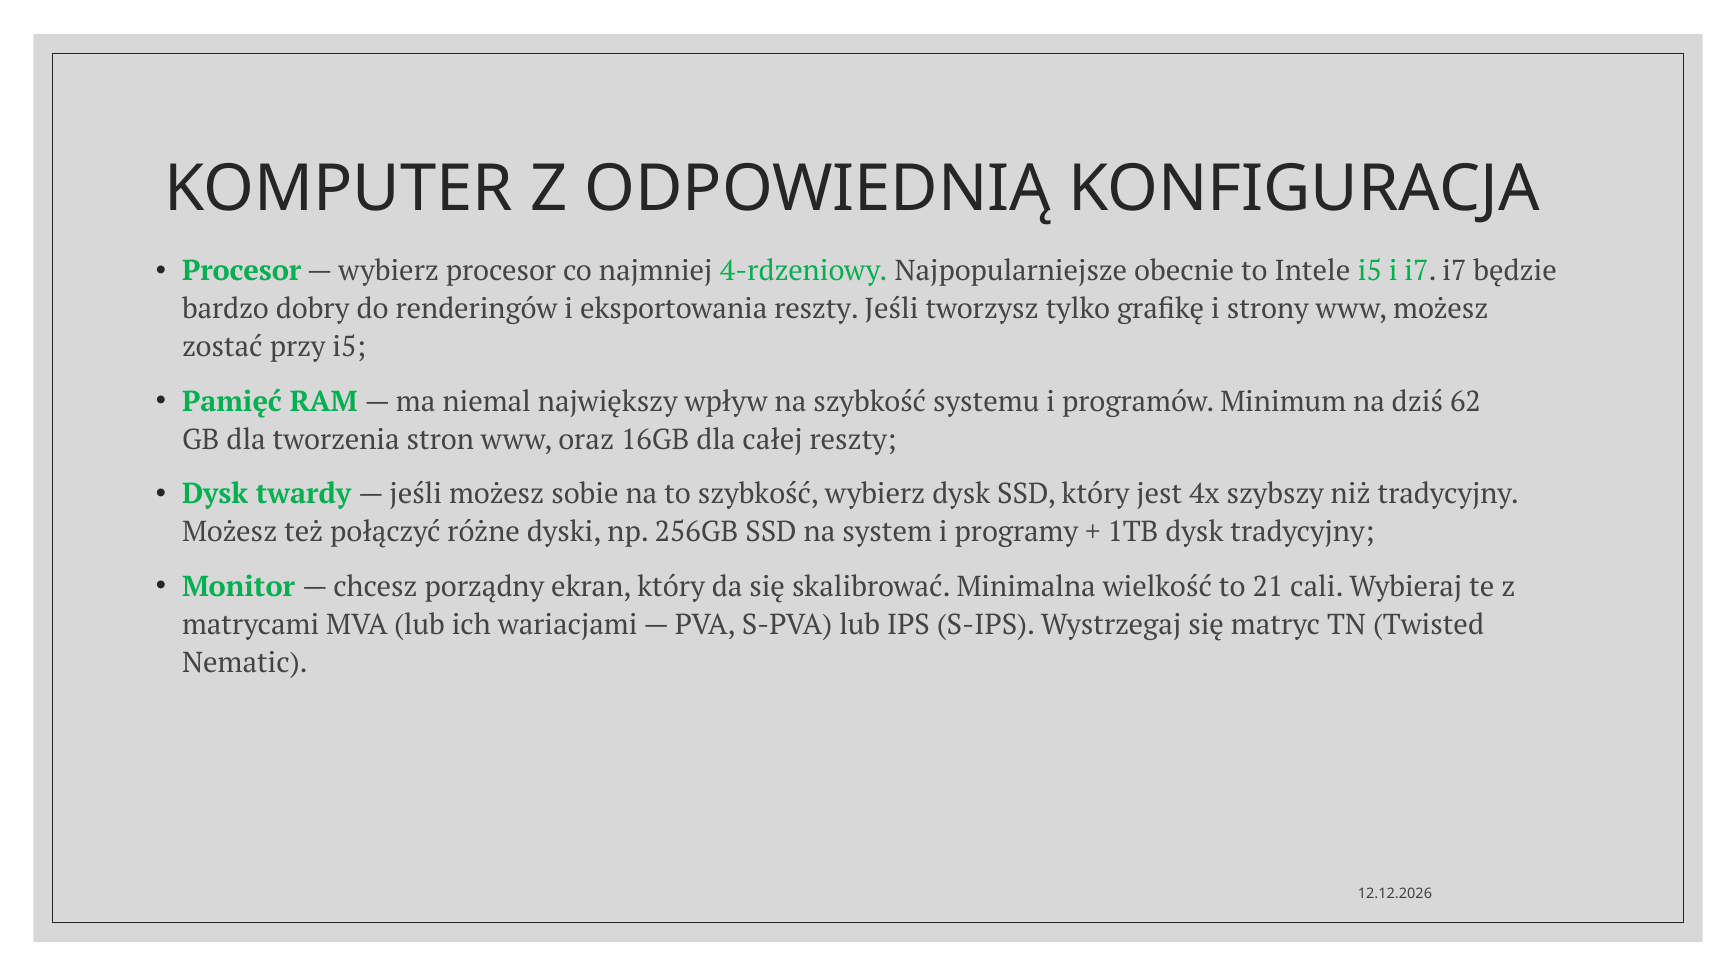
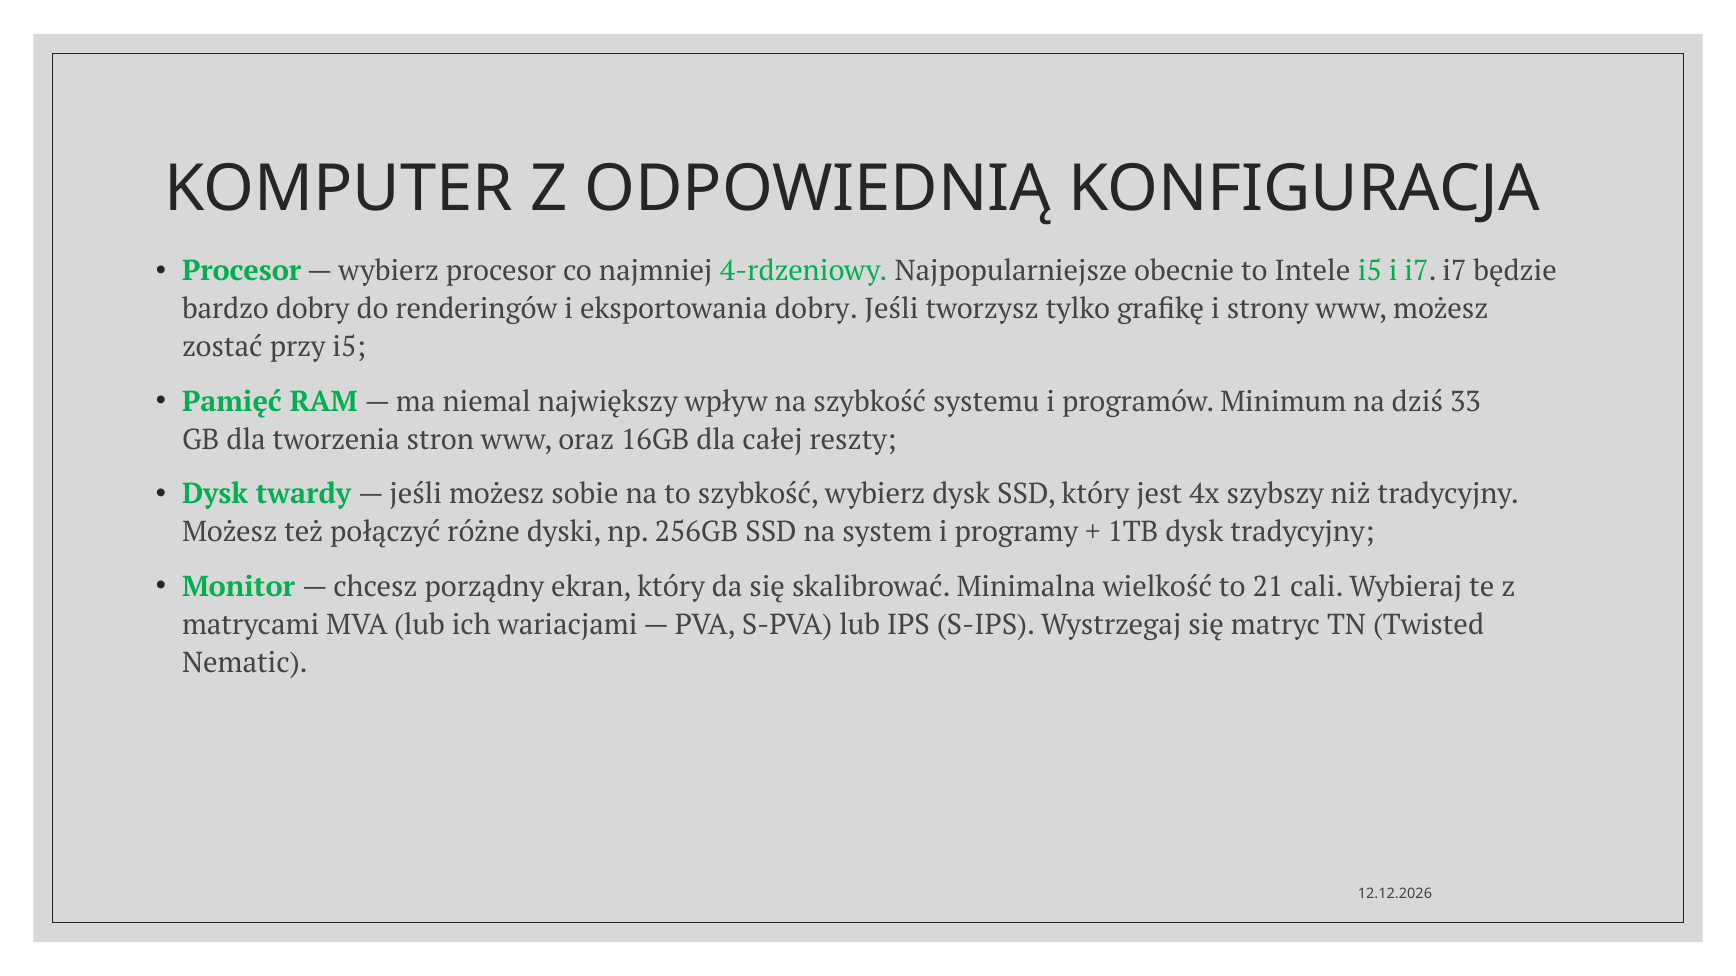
eksportowania reszty: reszty -> dobry (816, 309)
62: 62 -> 33 (1465, 402)
